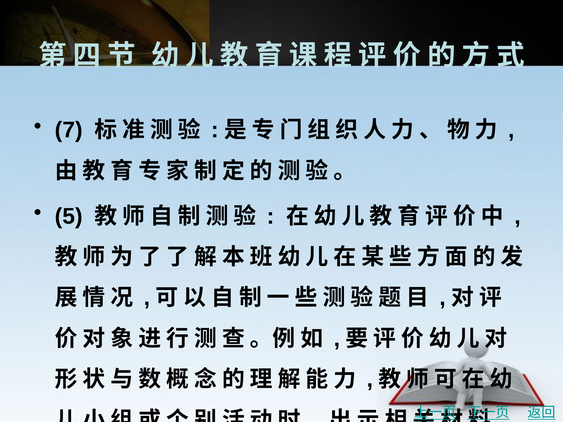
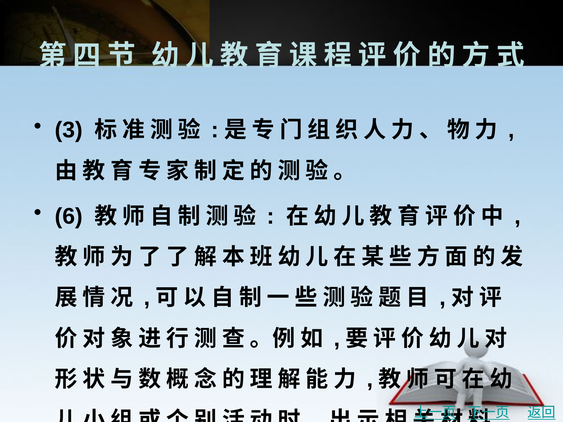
7: 7 -> 3 (69, 130)
5: 5 -> 6 (69, 216)
